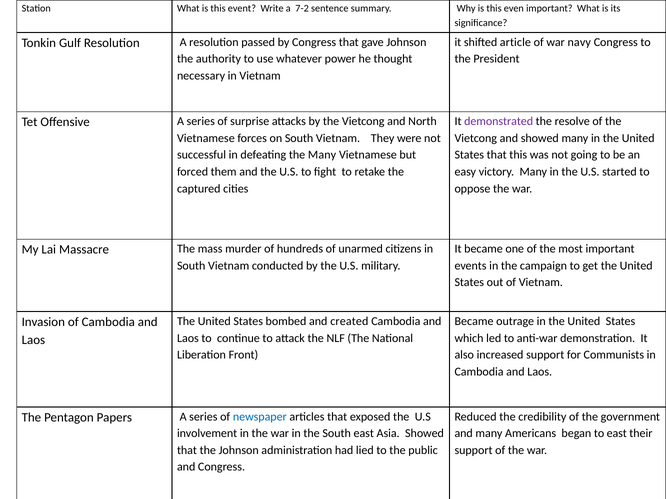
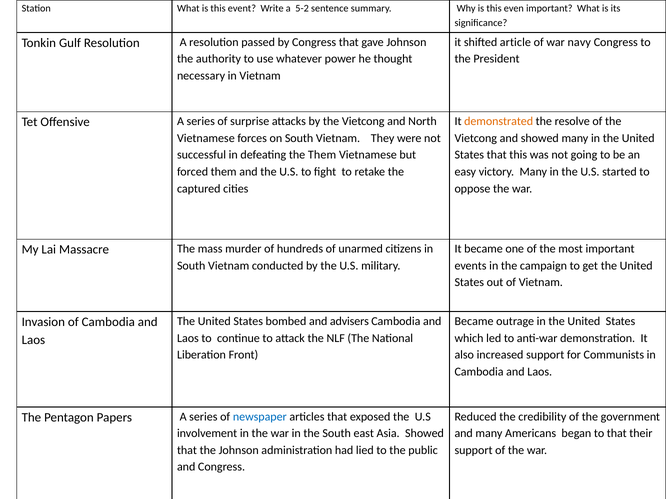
7-2: 7-2 -> 5-2 (302, 8)
demonstrated colour: purple -> orange (499, 121)
the Many: Many -> Them (322, 155)
created: created -> advisers (349, 322)
to east: east -> that (617, 434)
